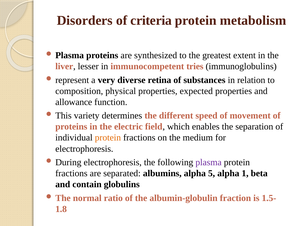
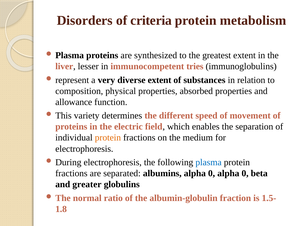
diverse retina: retina -> extent (160, 80)
expected: expected -> absorbed (196, 91)
plasma colour: purple -> blue (209, 163)
albumins alpha 5: 5 -> 0 (212, 174)
1: 1 -> 0 (245, 174)
contain: contain -> greater (87, 185)
